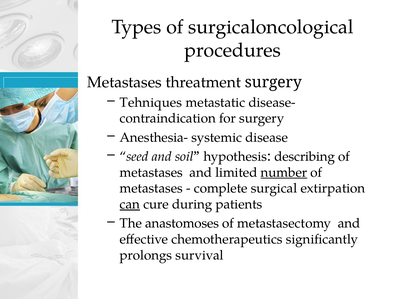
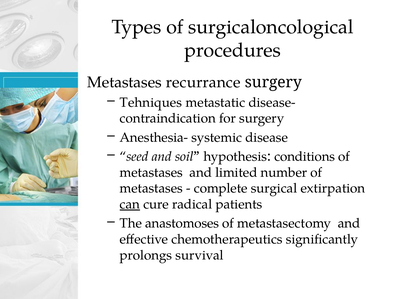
threatment: threatment -> recurrance (203, 82)
describing: describing -> conditions (305, 157)
number underline: present -> none (284, 173)
during: during -> radical (192, 204)
